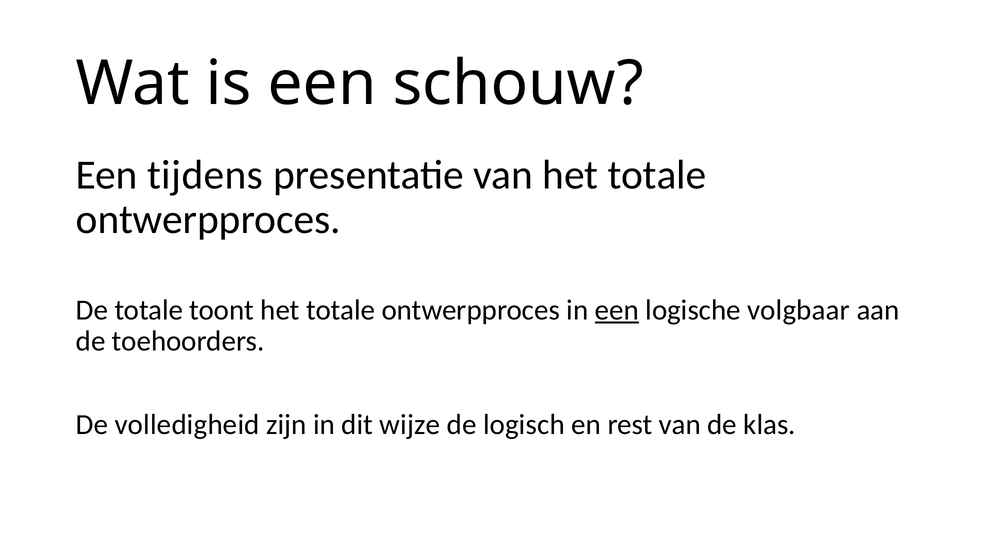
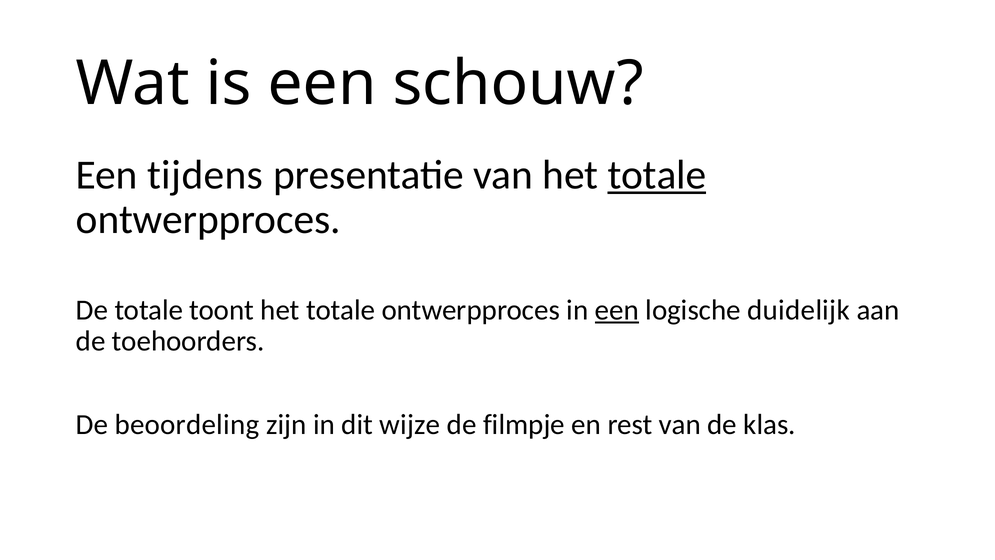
totale underline: none -> present (657, 175)
volgbaar: volgbaar -> duidelijk (799, 310)
volledigheid: volledigheid -> beoordeling (187, 425)
logisch: logisch -> filmpje (524, 425)
